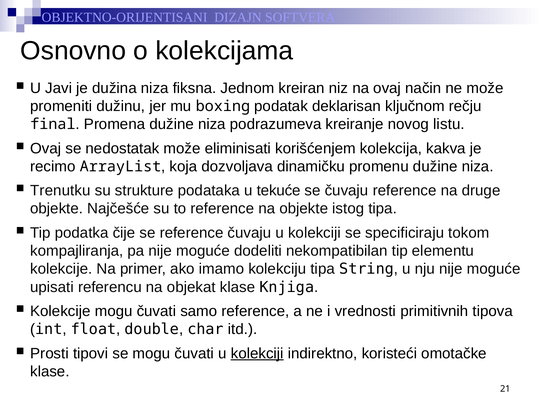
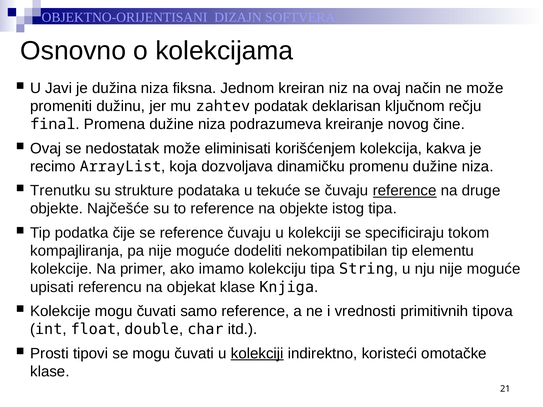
boxing: boxing -> zahtev (223, 106)
listu: listu -> čine (449, 124)
reference underline: none -> present (405, 191)
